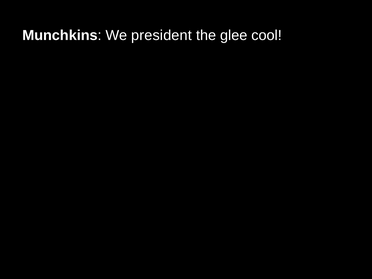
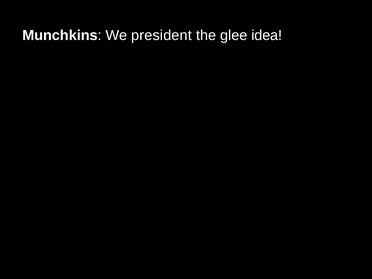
cool: cool -> idea (267, 35)
